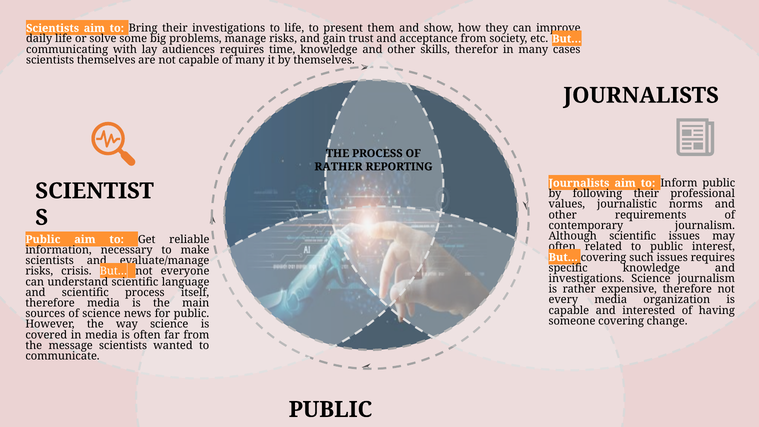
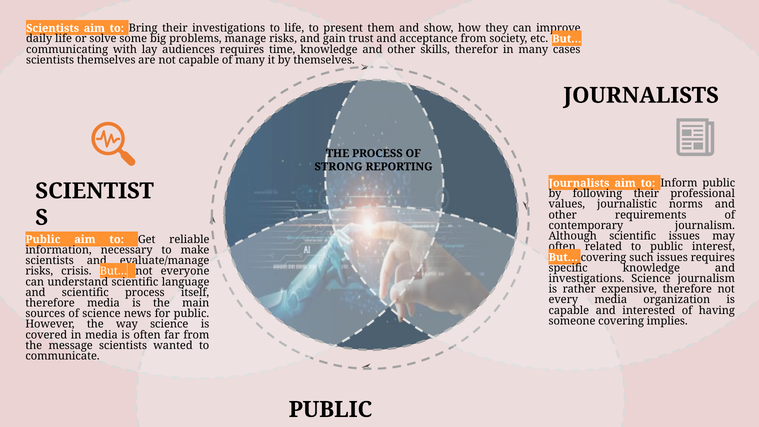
RATHER: RATHER -> STRONG (338, 167)
change: change -> implies (667, 321)
